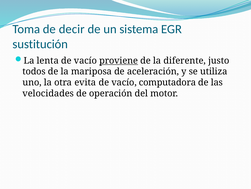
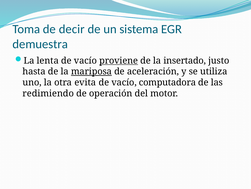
sustitución: sustitución -> demuestra (40, 44)
diferente: diferente -> insertado (185, 60)
todos: todos -> hasta (34, 71)
mariposa underline: none -> present (91, 71)
velocidades: velocidades -> redimiendo (48, 93)
